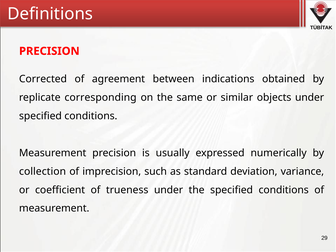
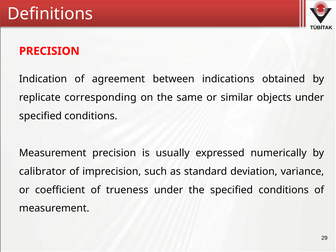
Corrected: Corrected -> Indication (43, 79)
collection: collection -> calibrator (43, 171)
